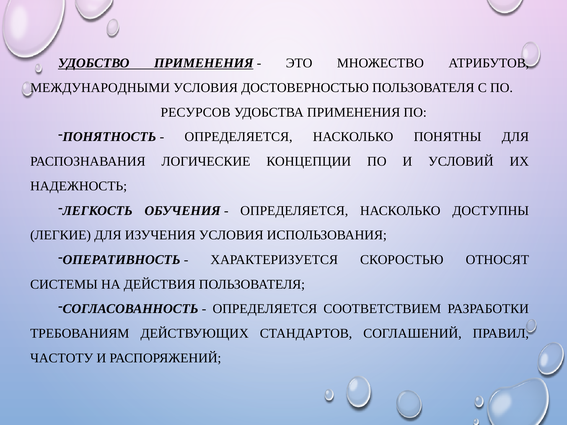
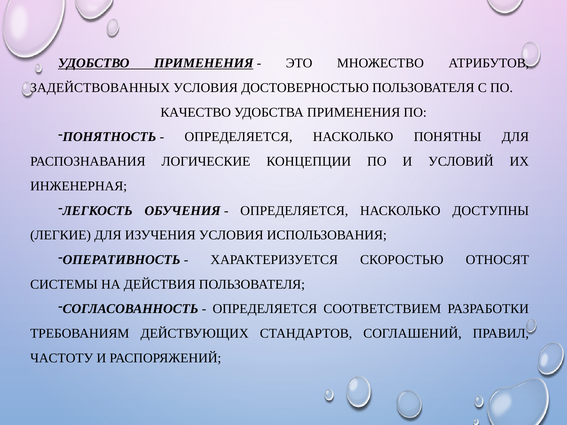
МЕЖДУНАРОДНЫМИ: МЕЖДУНАРОДНЫМИ -> ЗАДЕЙСТВОВАННЫХ (100, 88)
РЕСУРСОВ: РЕСУРСОВ -> КАЧЕСТВО (196, 112)
НАДЕЖНОСТЬ: НАДЕЖНОСТЬ -> ИНЖЕНЕРНАЯ (79, 186)
